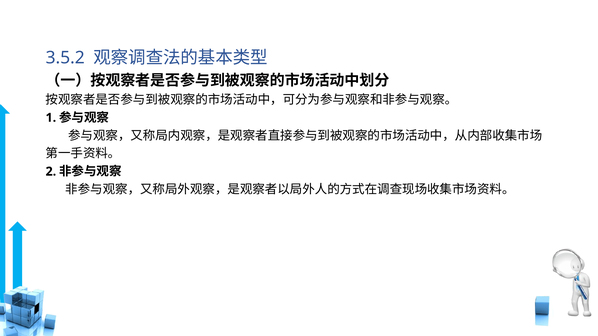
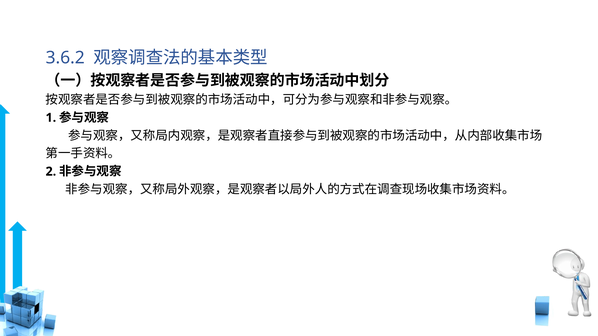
3.5.2: 3.5.2 -> 3.6.2 (65, 58)
